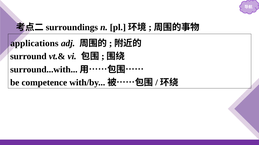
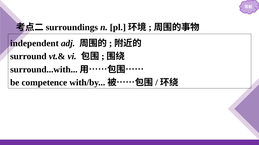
applications: applications -> independent (34, 43)
